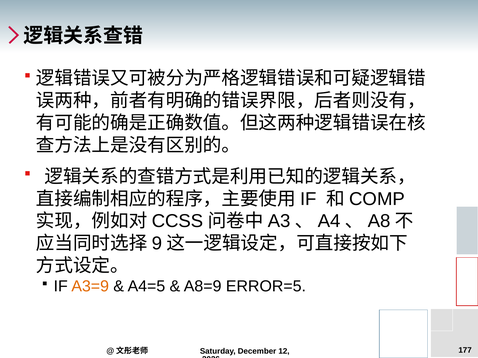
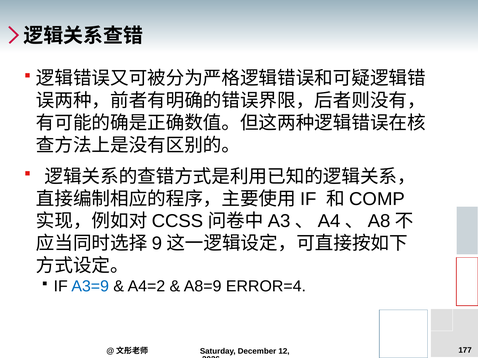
A3=9 colour: orange -> blue (90, 287)
A4=5: A4=5 -> A4=2 (146, 287)
ERROR=5: ERROR=5 -> ERROR=4 (266, 287)
